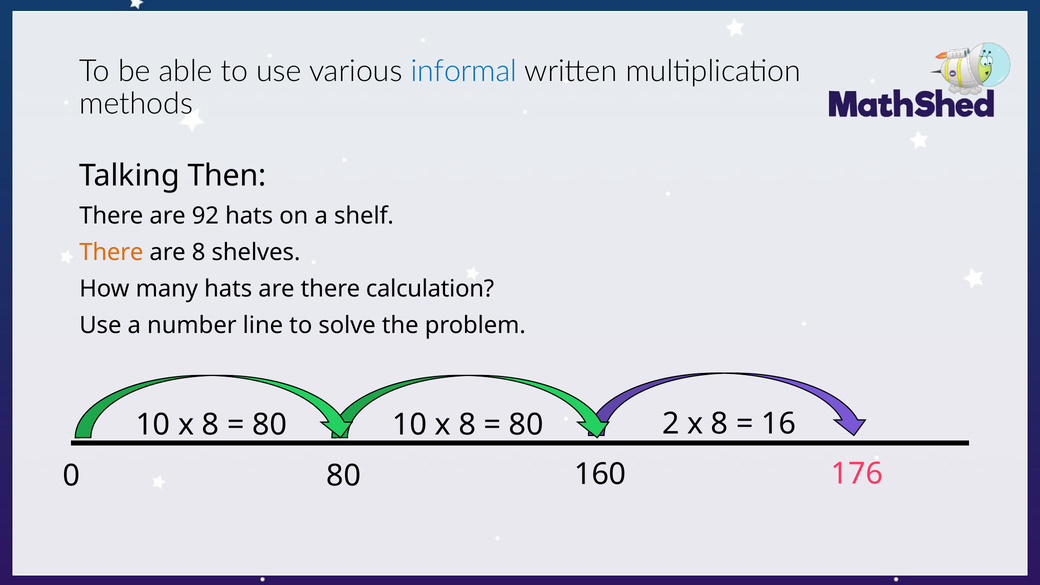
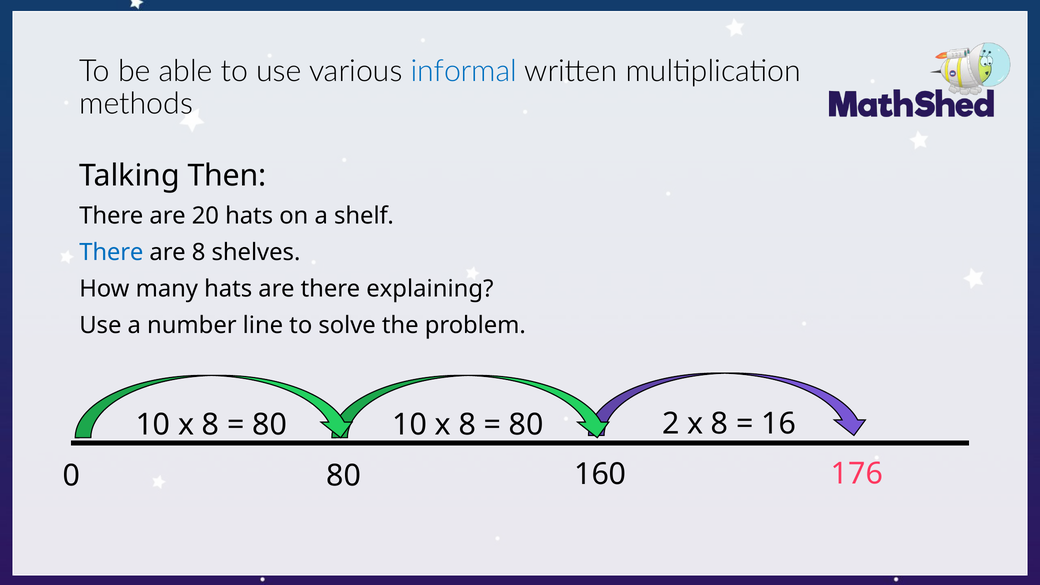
92: 92 -> 20 (205, 216)
There colour: orange -> blue (111, 252)
calculation: calculation -> explaining (430, 289)
